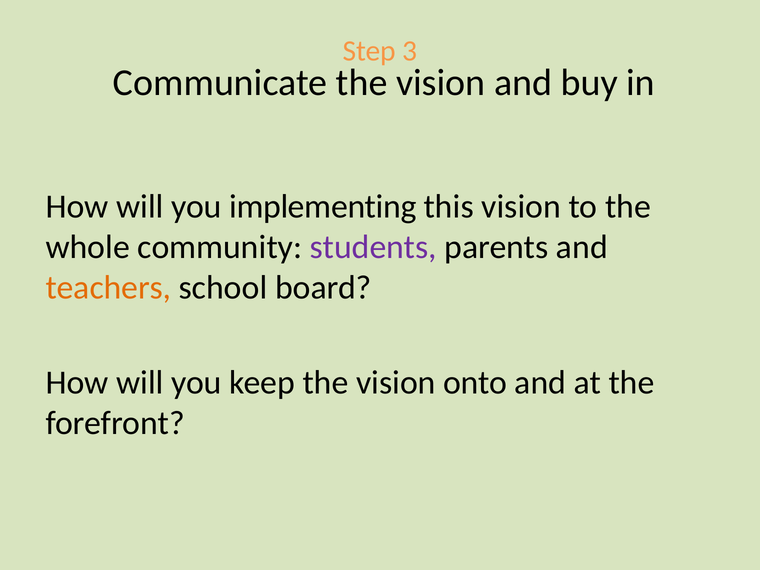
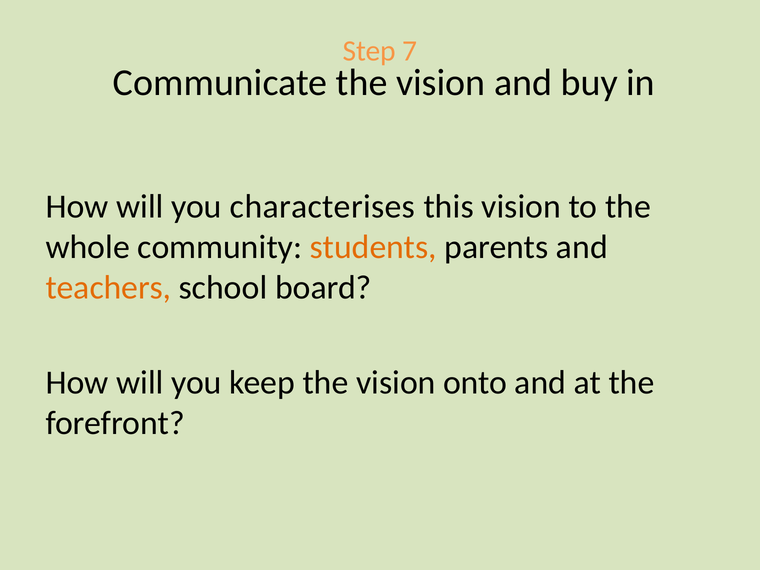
3: 3 -> 7 (410, 51)
implementing: implementing -> characterises (323, 207)
students colour: purple -> orange (373, 247)
